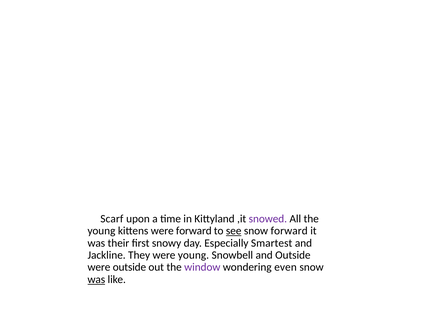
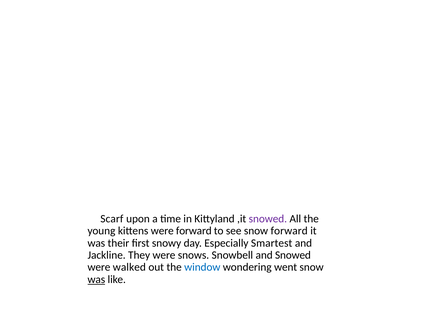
see underline: present -> none (234, 231)
were young: young -> snows (193, 255)
and Outside: Outside -> Snowed (293, 255)
were outside: outside -> walked (129, 267)
window colour: purple -> blue (202, 267)
even: even -> went (286, 267)
